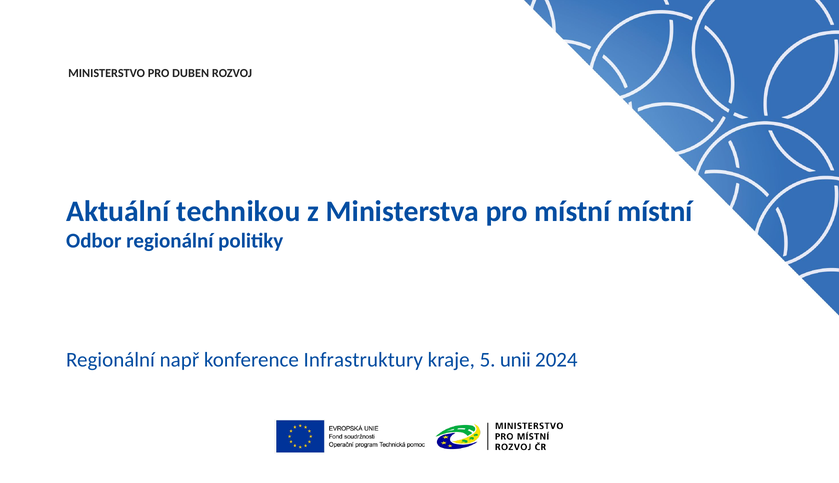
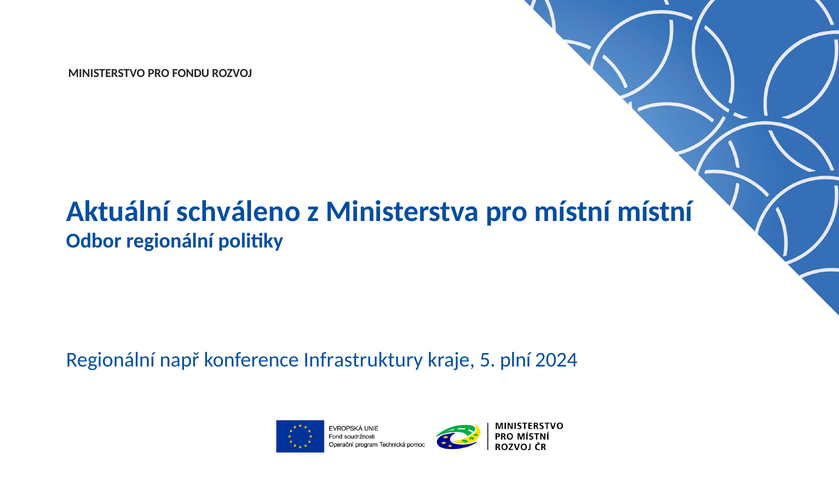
DUBEN: DUBEN -> FONDU (191, 73)
technikou: technikou -> schváleno (238, 211)
unii: unii -> plní (515, 360)
